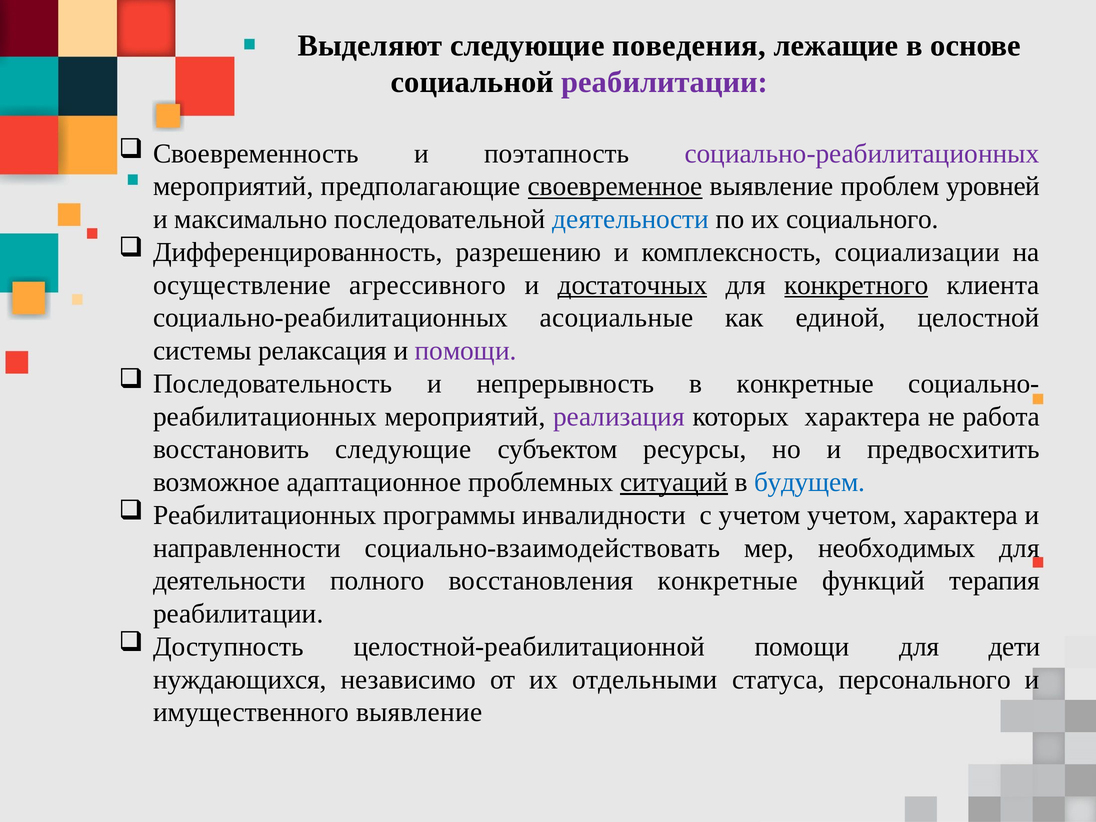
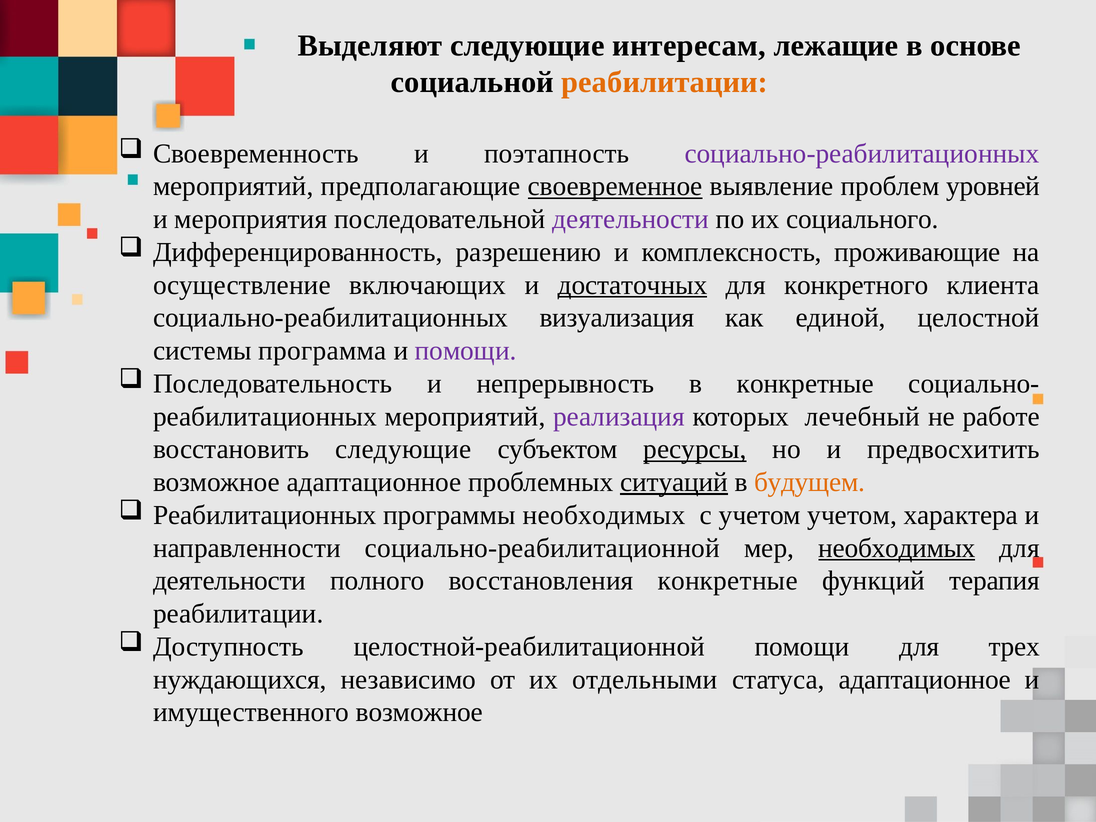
поведения: поведения -> интересам (689, 46)
реабилитации colour: purple -> orange (665, 82)
максимально: максимально -> мероприятия (251, 219)
деятельности colour: blue -> purple (631, 219)
социализации: социализации -> проживающие (917, 252)
агрессивного: агрессивного -> включающих (428, 285)
конкретного underline: present -> none (856, 285)
асоциальные: асоциальные -> визуализация (617, 318)
релаксация: релаксация -> программа (322, 351)
которых характера: характера -> лечебный (862, 416)
работа: работа -> работе (1001, 416)
ресурсы underline: none -> present (695, 449)
будущем colour: blue -> orange (810, 482)
программы инвалидности: инвалидности -> необходимых (604, 515)
социально-взаимодействовать: социально-взаимодействовать -> социально-реабилитационной (542, 548)
необходимых underline: none -> present (897, 548)
дети: дети -> трех (1014, 647)
статуса персонального: персонального -> адаптационное (925, 680)
имущественного выявление: выявление -> возможное (419, 712)
